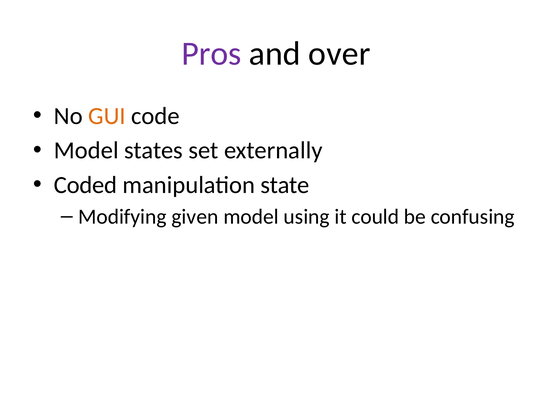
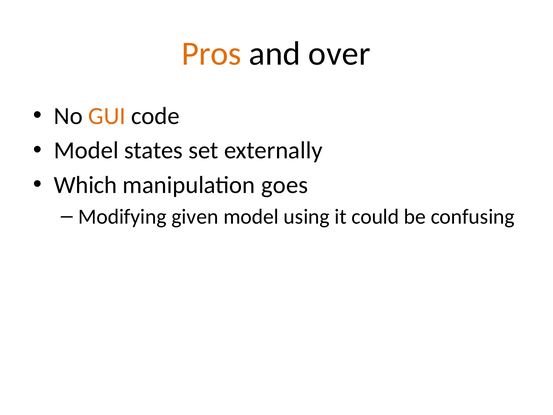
Pros colour: purple -> orange (212, 54)
Coded: Coded -> Which (85, 185)
state: state -> goes (285, 185)
